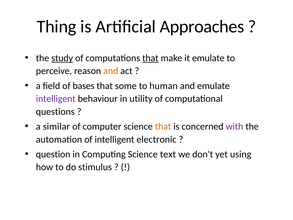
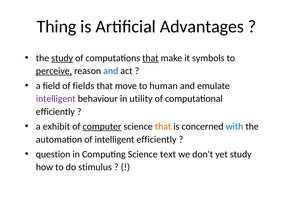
Approaches: Approaches -> Advantages (202, 26)
it emulate: emulate -> symbols (208, 58)
perceive underline: none -> present (54, 71)
and colour: orange -> blue (111, 71)
bases: bases -> fields (83, 86)
some: some -> move (126, 86)
questions: questions -> efficiently (55, 111)
similar: similar -> exhibit (56, 126)
computer underline: none -> present (102, 126)
with colour: purple -> blue (234, 126)
intelligent electronic: electronic -> efficiently (156, 139)
yet using: using -> study (241, 154)
